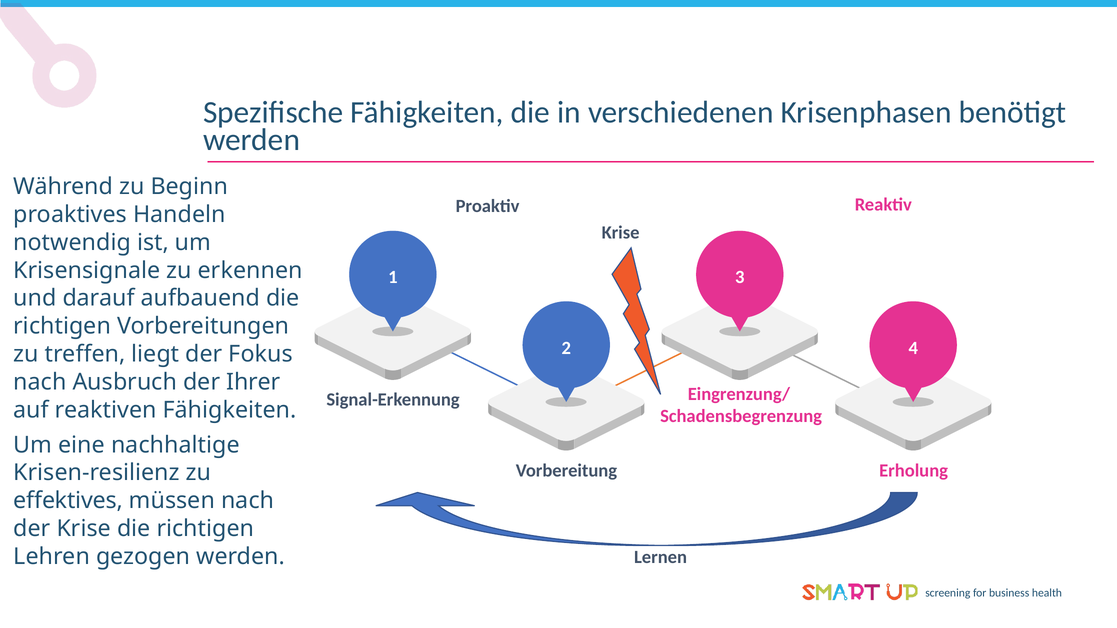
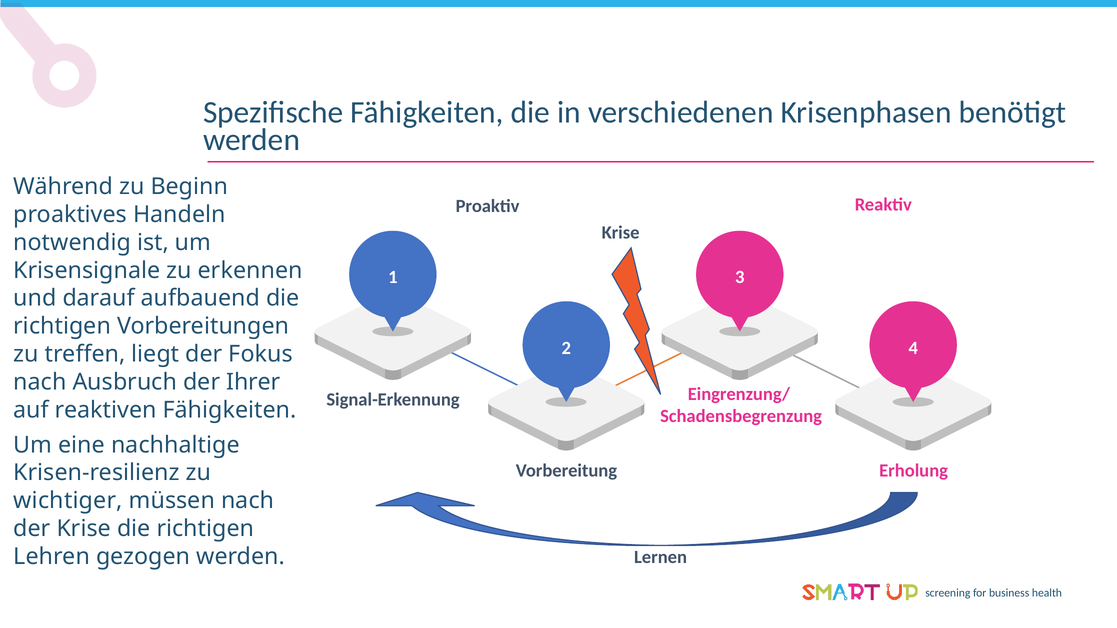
effektives: effektives -> wichtiger (68, 501)
